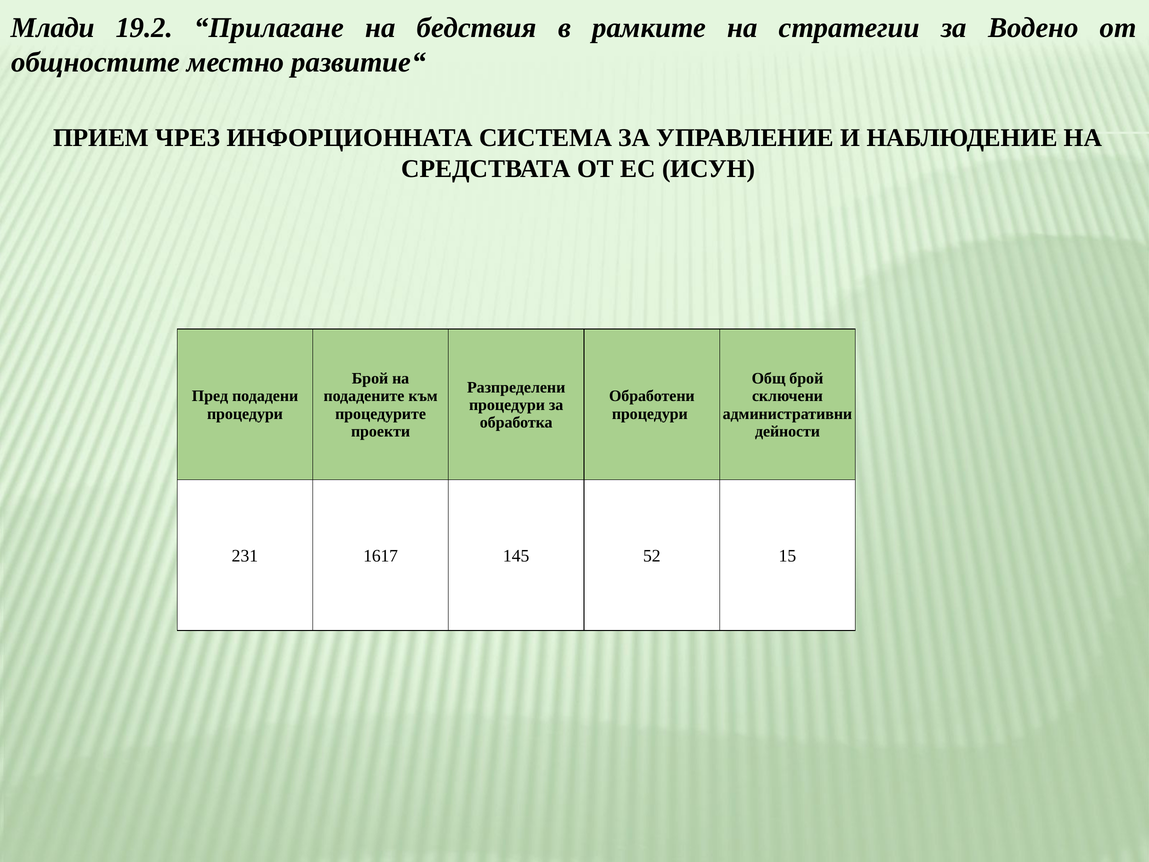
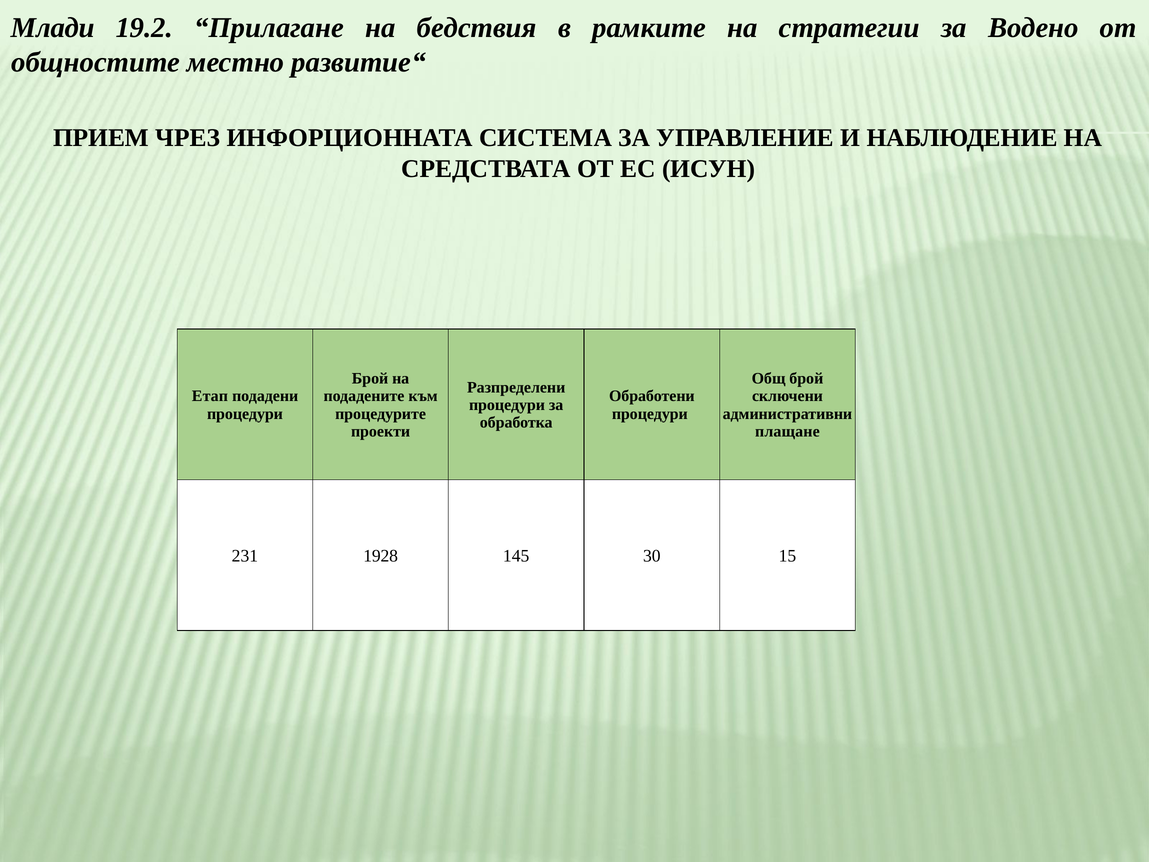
Пред: Пред -> Етап (210, 396)
дейности: дейности -> плащане (787, 431)
1617: 1617 -> 1928 (381, 556)
52: 52 -> 30 (652, 556)
